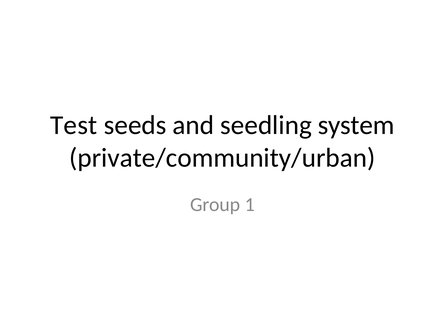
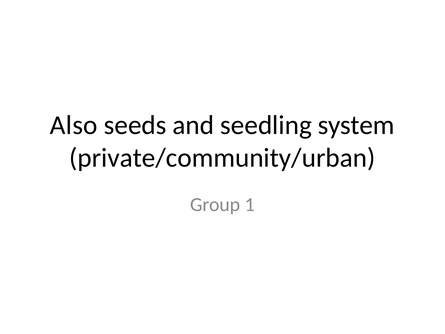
Test: Test -> Also (74, 125)
